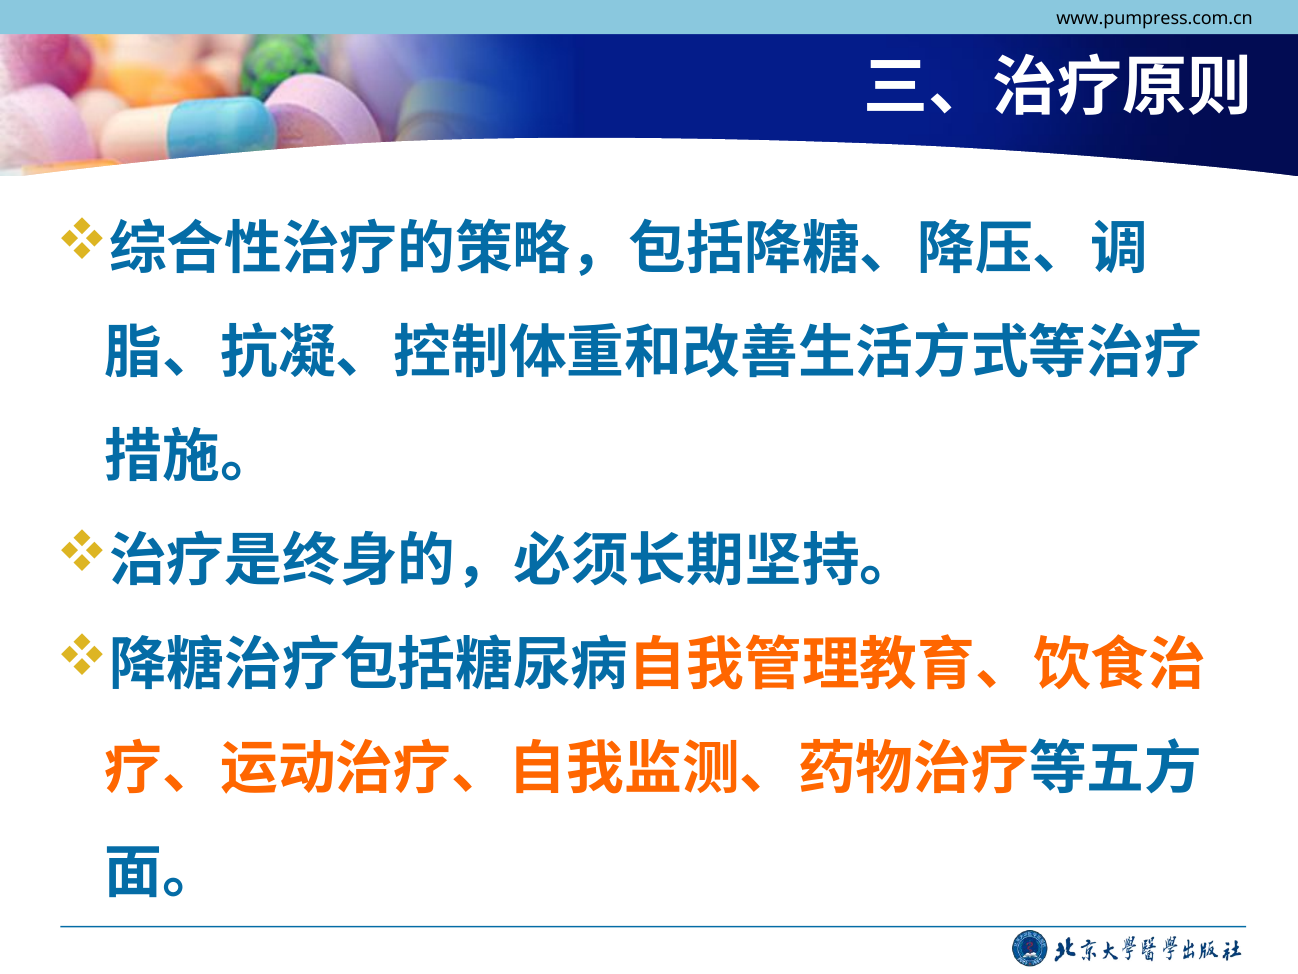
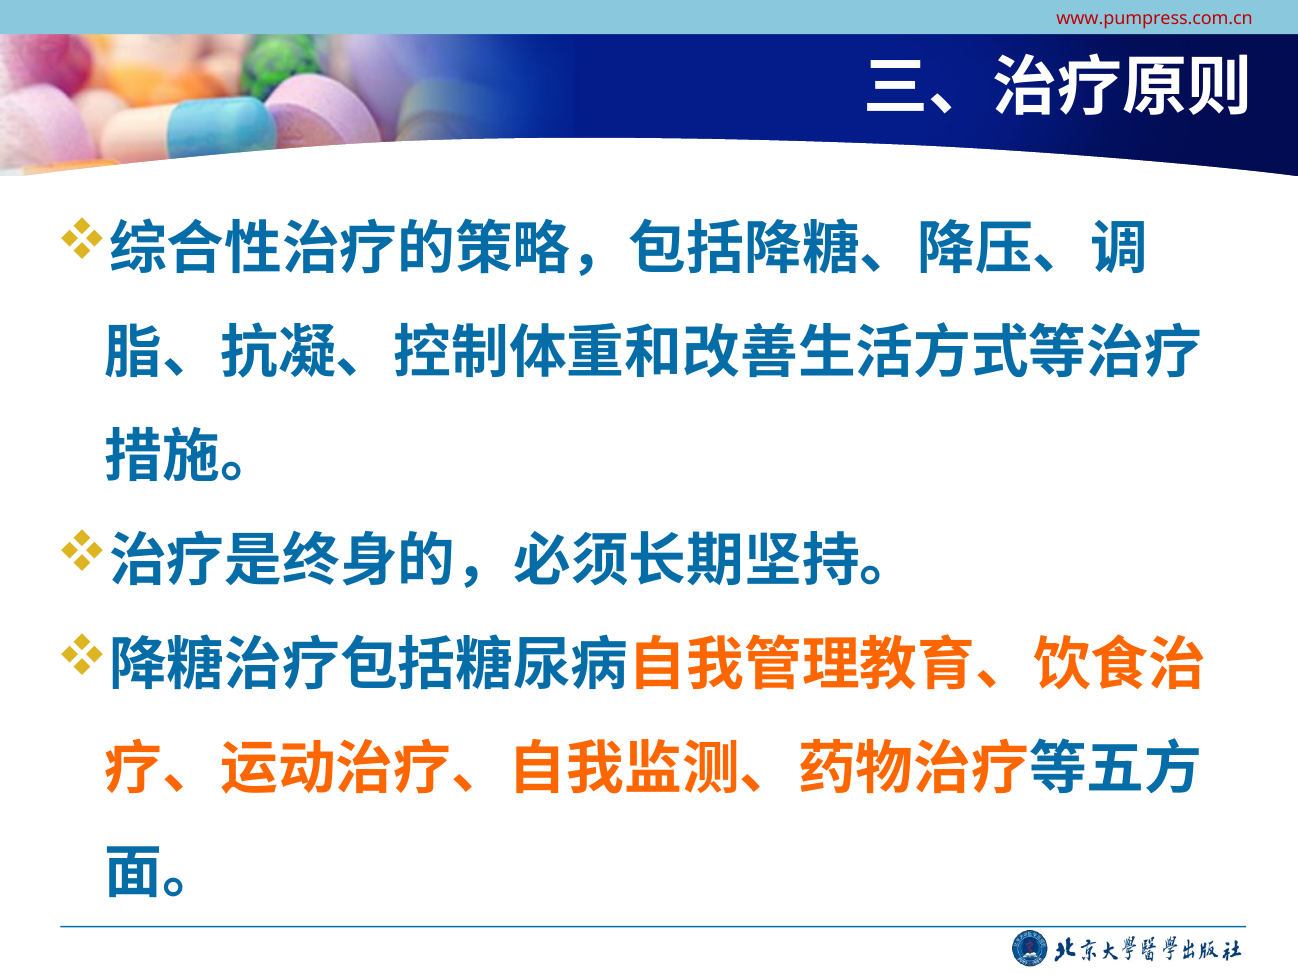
www.pumpress.com.cn colour: black -> red (1155, 19)
